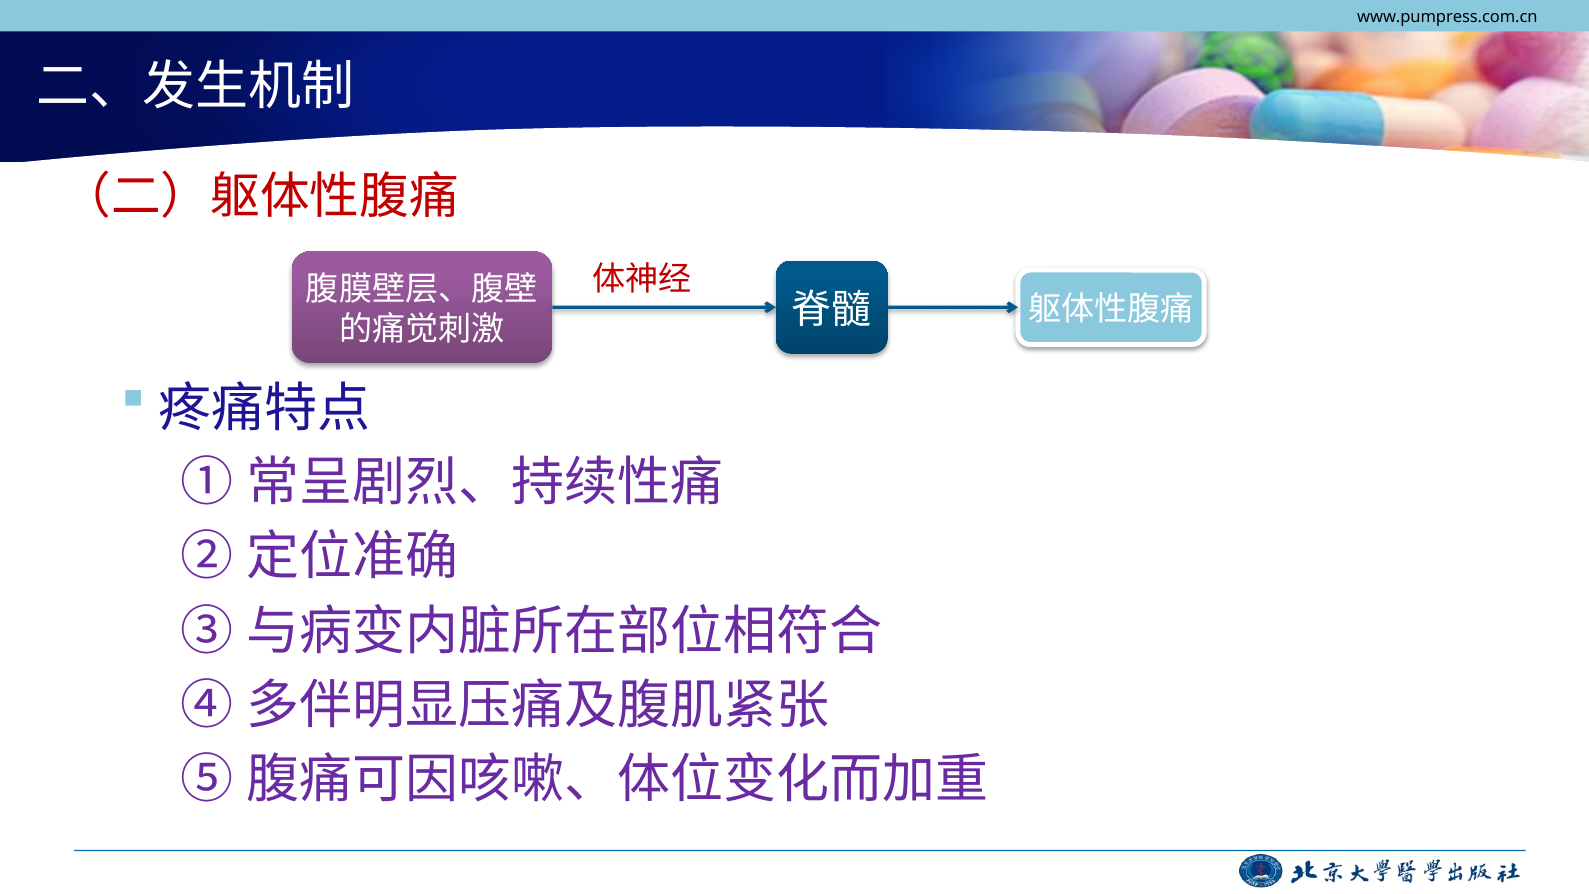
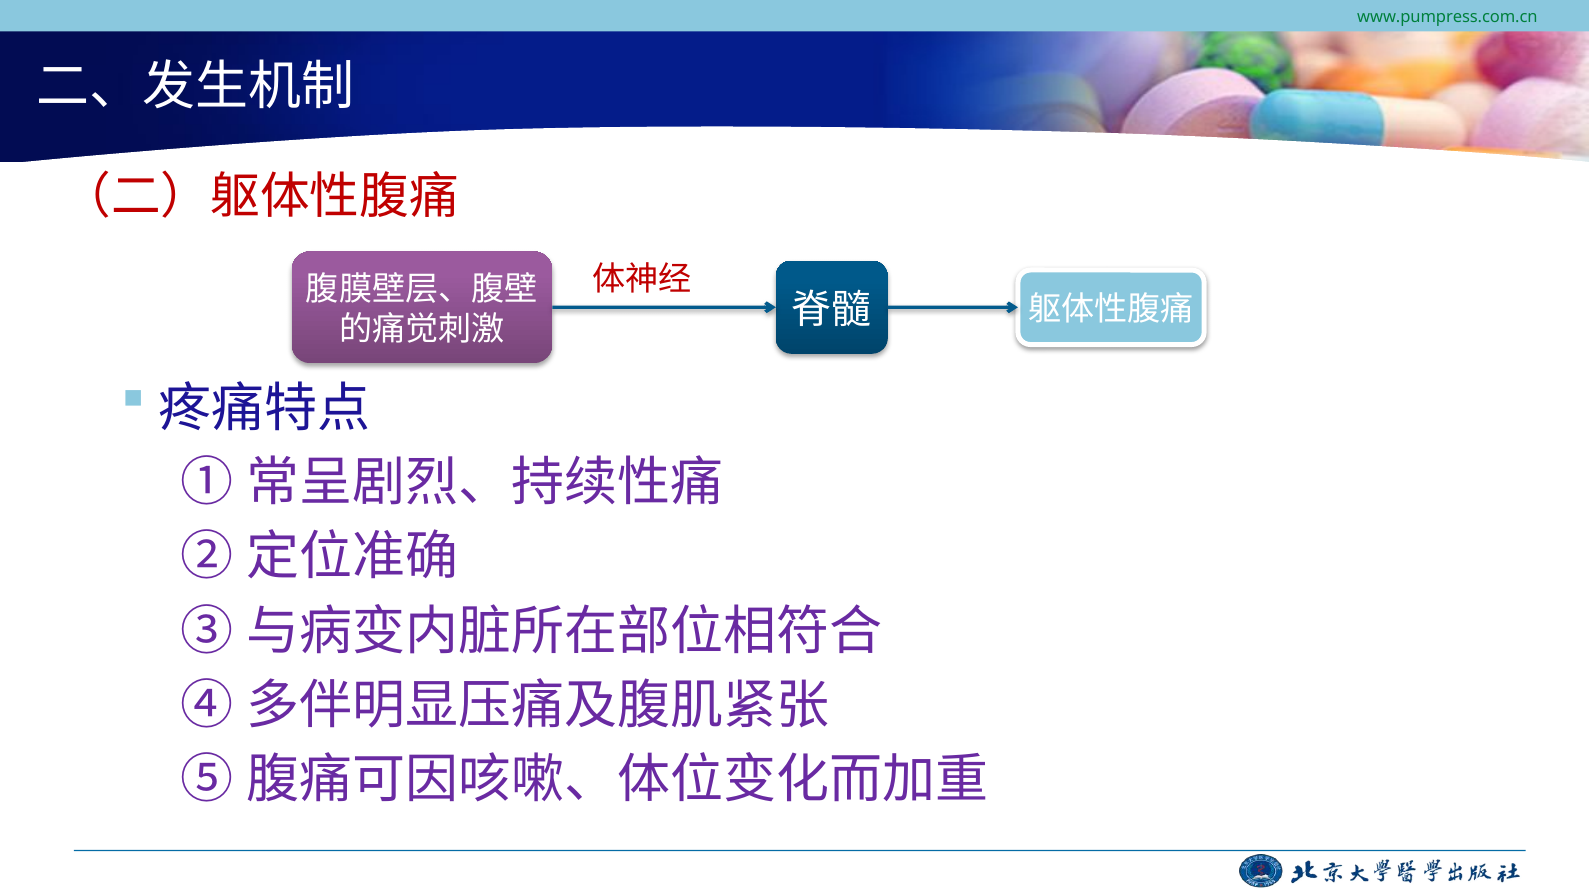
www.pumpress.com.cn colour: black -> green (1447, 17)
